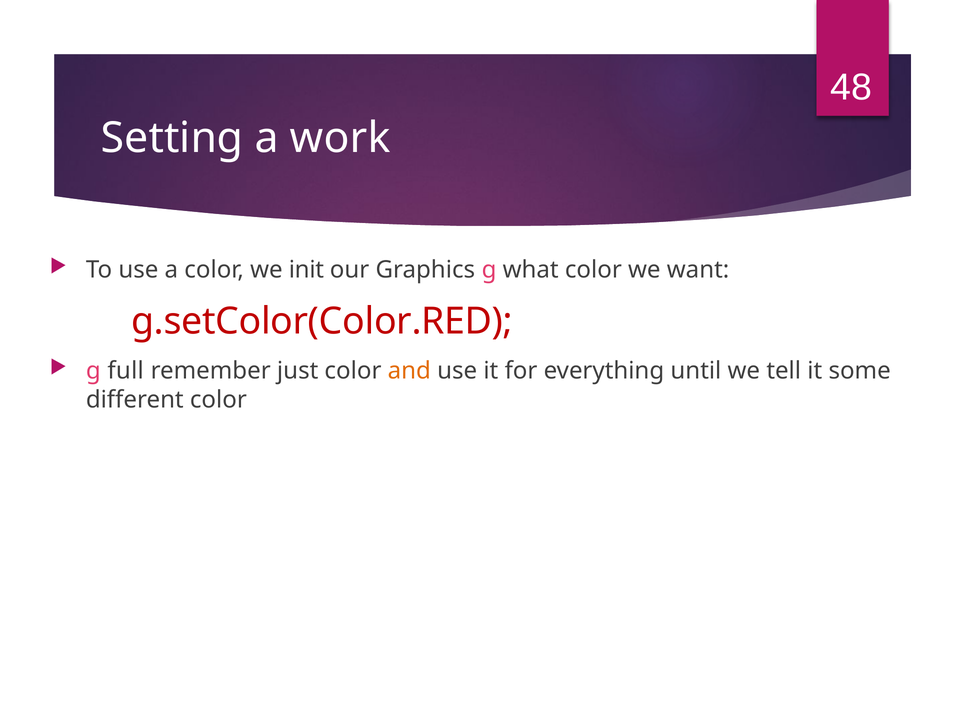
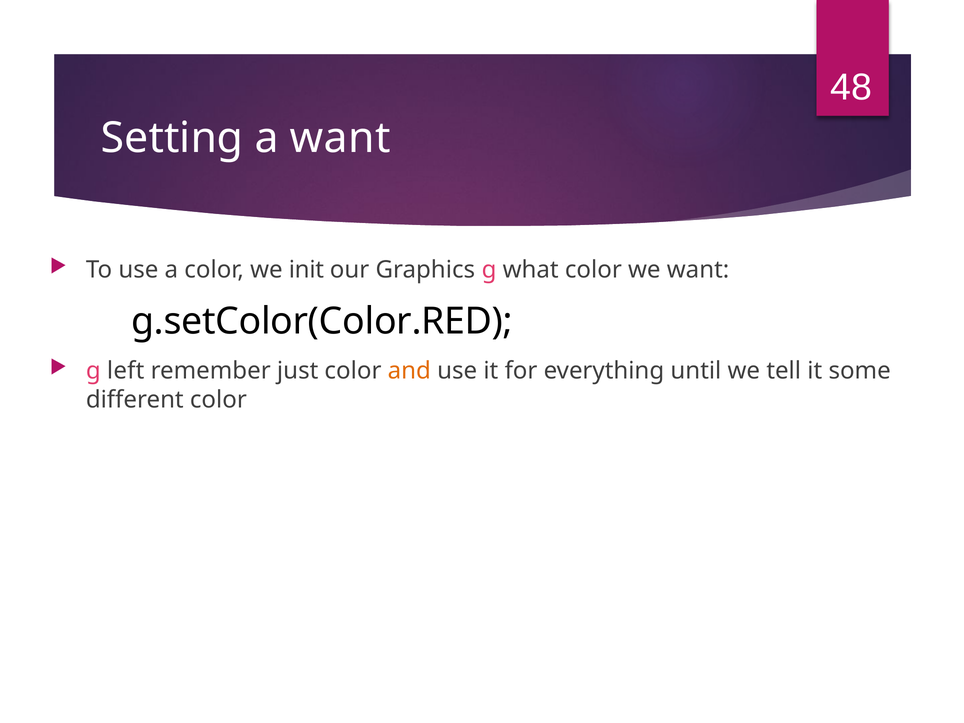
a work: work -> want (340, 138)
g.setColor(Color.RED colour: red -> black (322, 321)
full: full -> left (126, 371)
